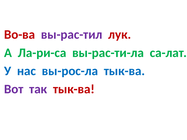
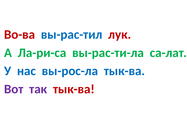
вы-рас-тил colour: purple -> blue (72, 35)
